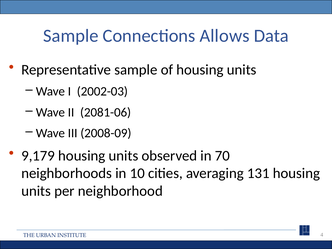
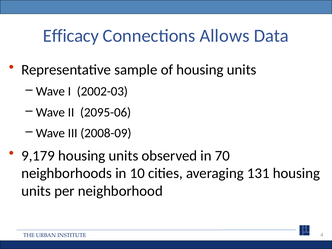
Sample: Sample -> Efficacy (71, 36)
2081-06: 2081-06 -> 2095-06 (106, 112)
